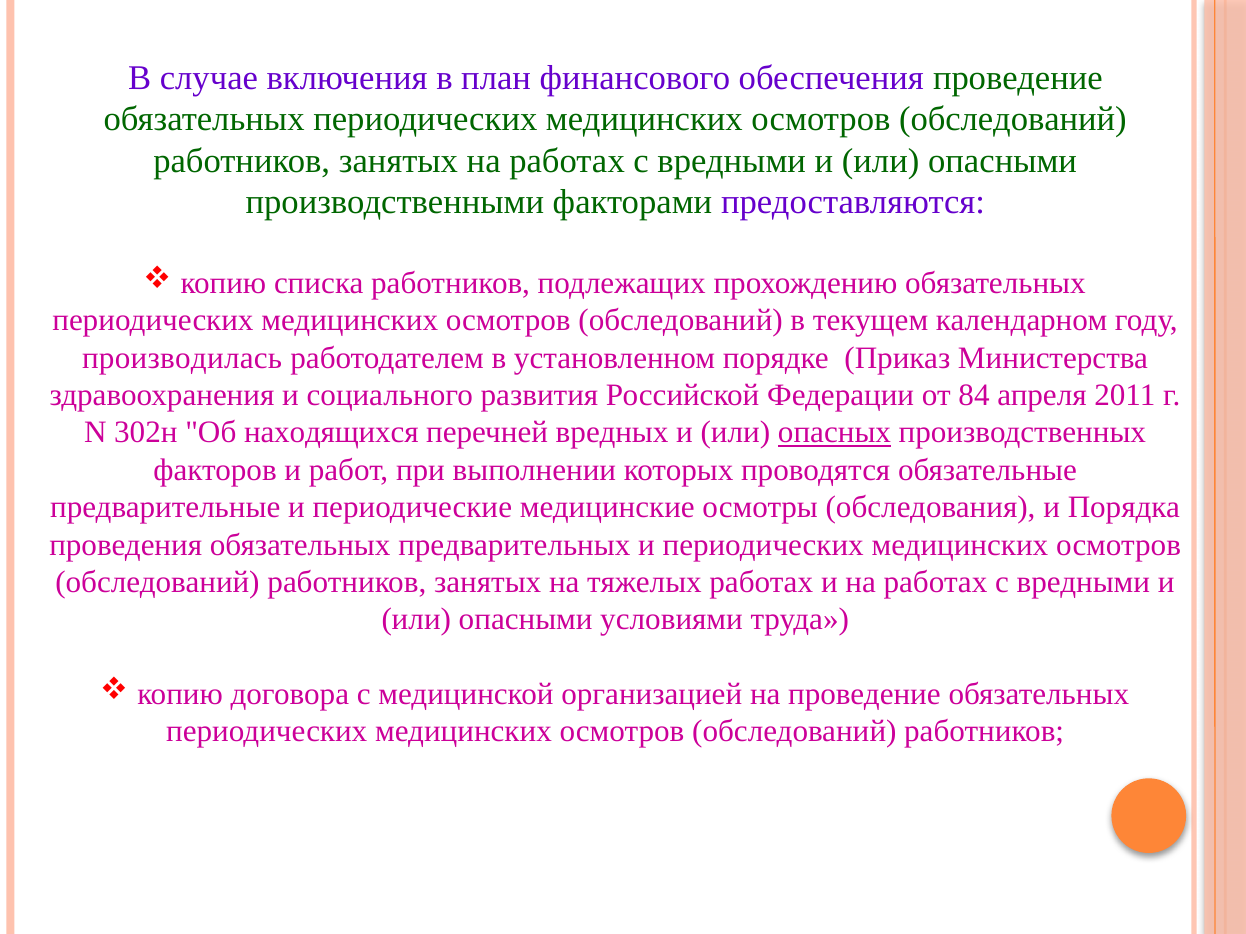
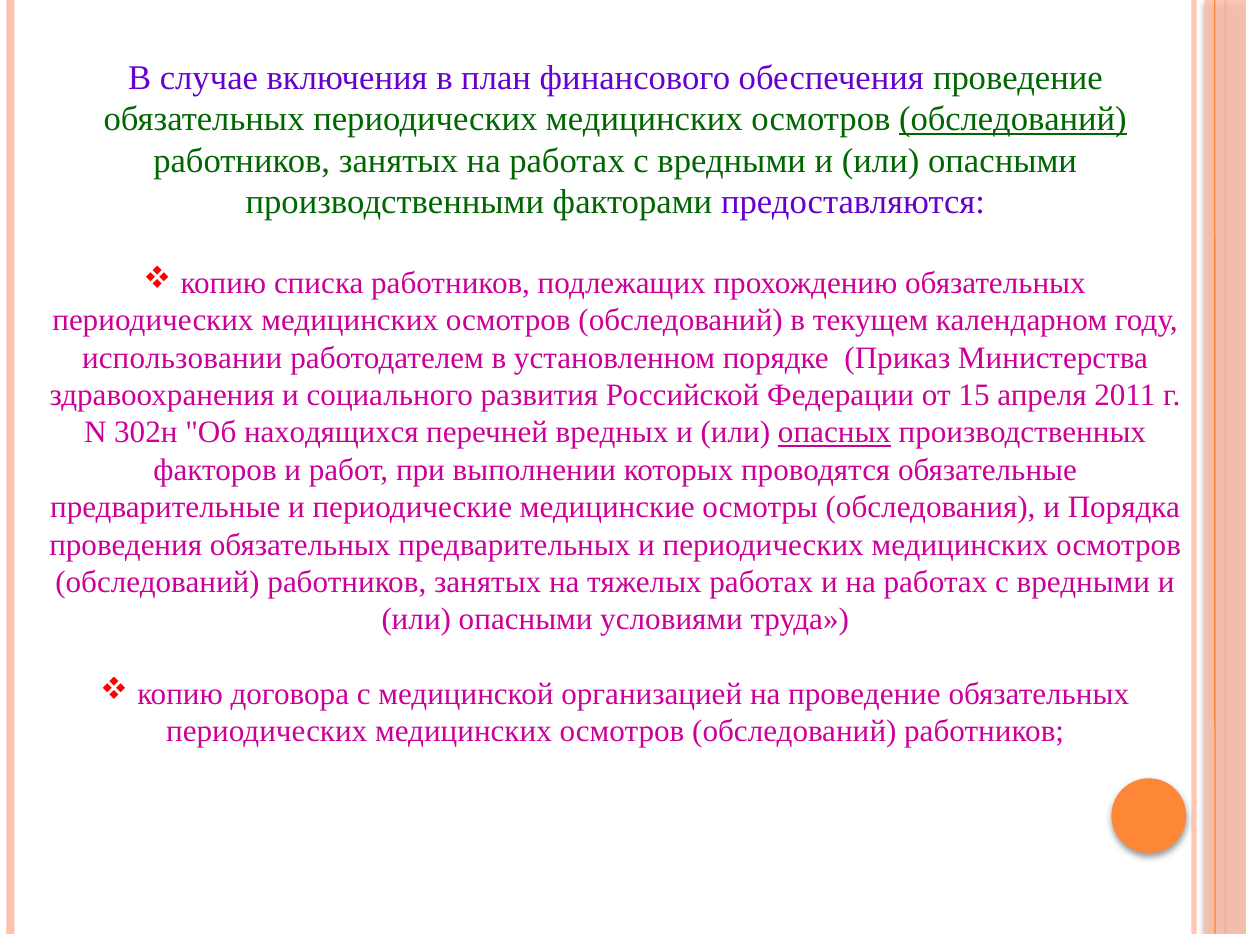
обследований underline: none -> present (1013, 120)
производилась: производилась -> использовании (182, 358)
84: 84 -> 15 (974, 396)
